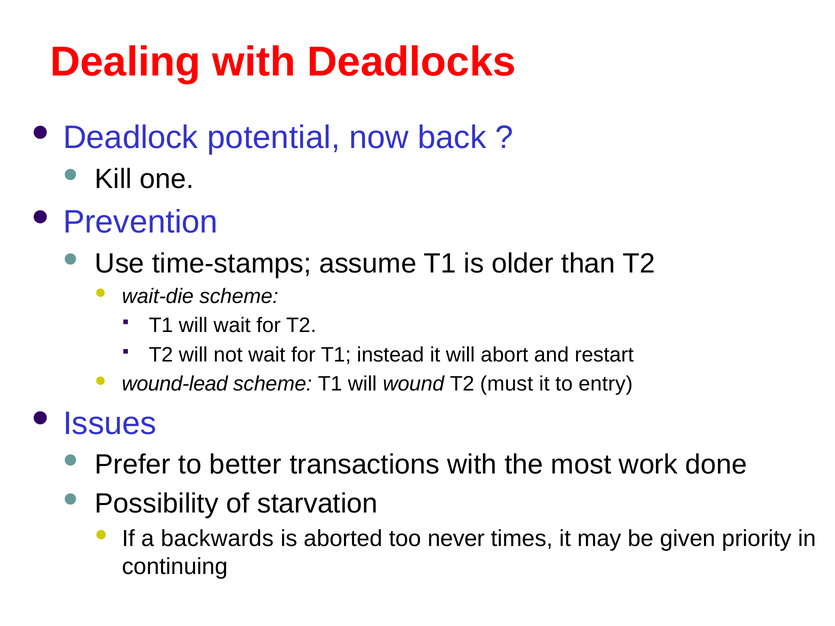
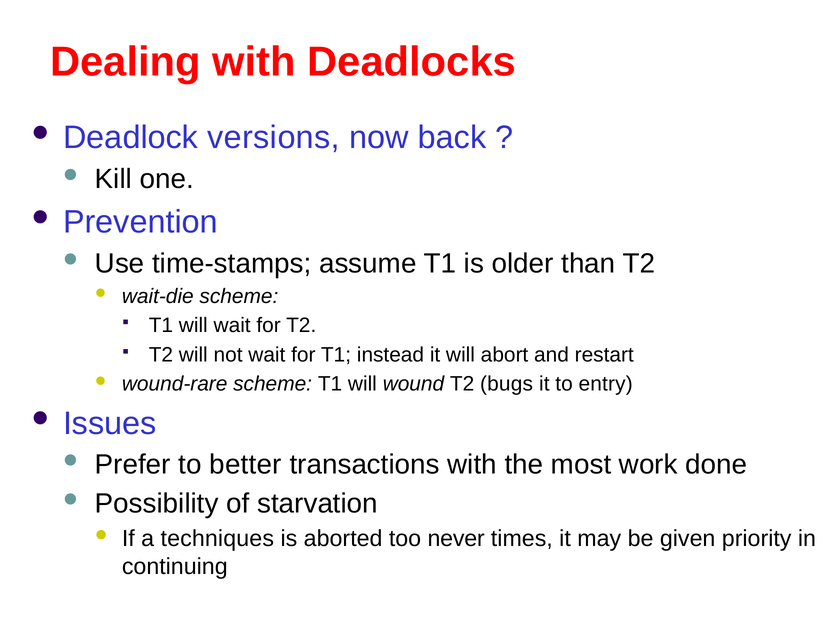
potential: potential -> versions (274, 138)
wound-lead: wound-lead -> wound-rare (175, 384)
must: must -> bugs (507, 384)
backwards: backwards -> techniques (217, 539)
